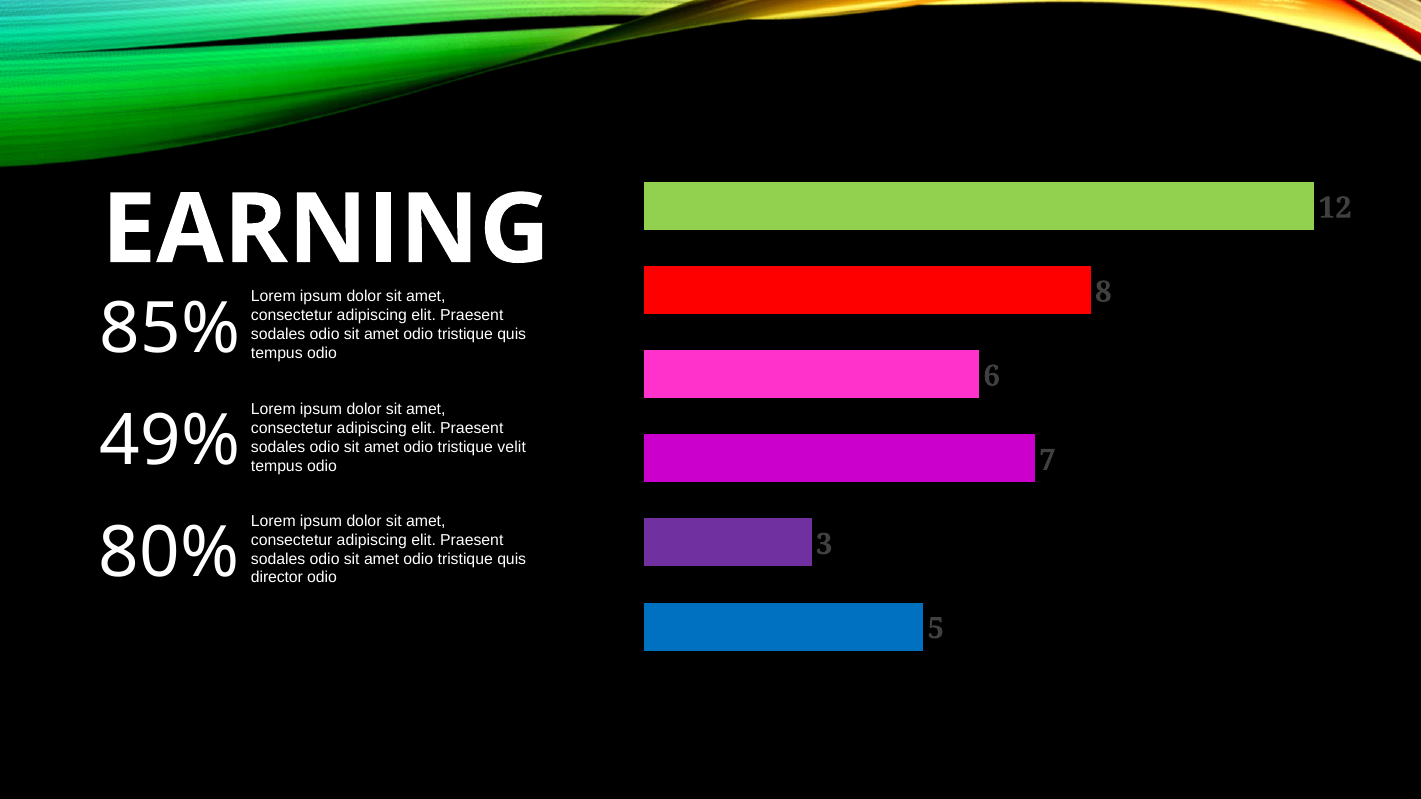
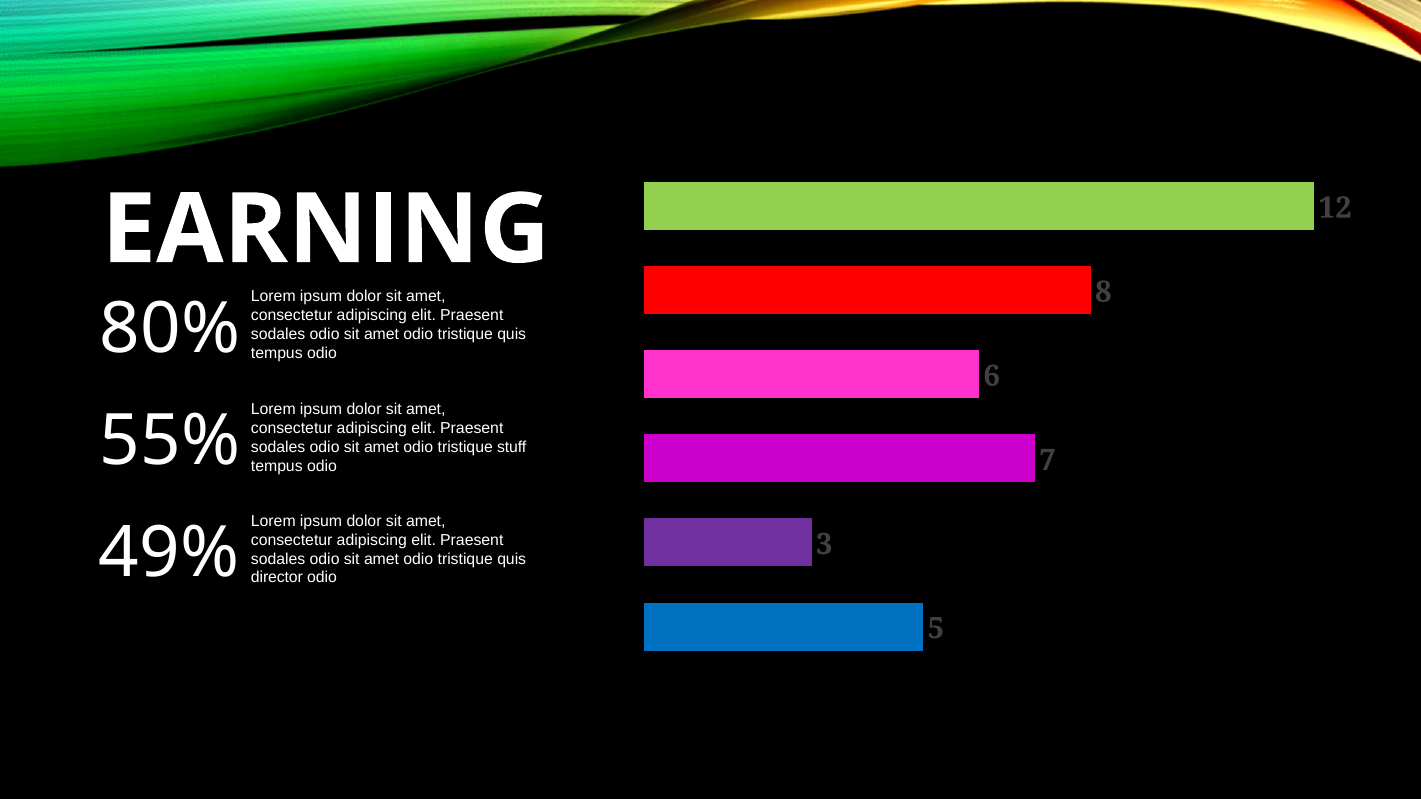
85%: 85% -> 80% (170, 329)
49%: 49% -> 55% (170, 442)
velit: velit -> stuff (512, 447)
80%: 80% -> 49% (169, 553)
